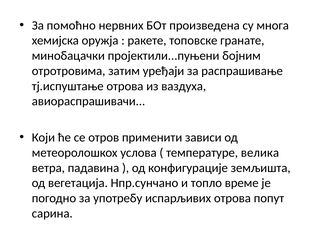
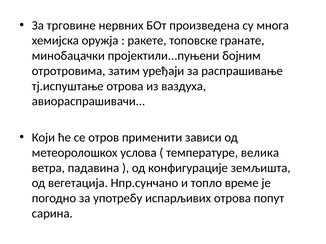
помоћно: помоћно -> трговине (71, 25)
